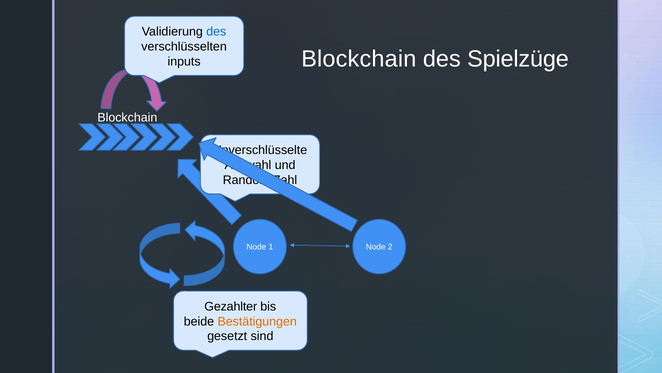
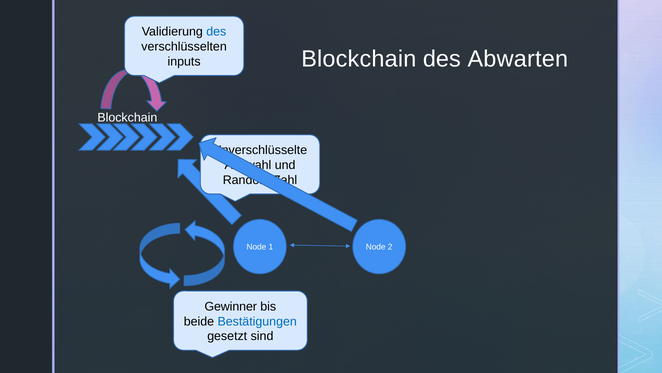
Spielzüge: Spielzüge -> Abwarten (518, 59)
Gezahlter: Gezahlter -> Gewinner (231, 306)
Bestätigungen colour: orange -> blue (257, 321)
